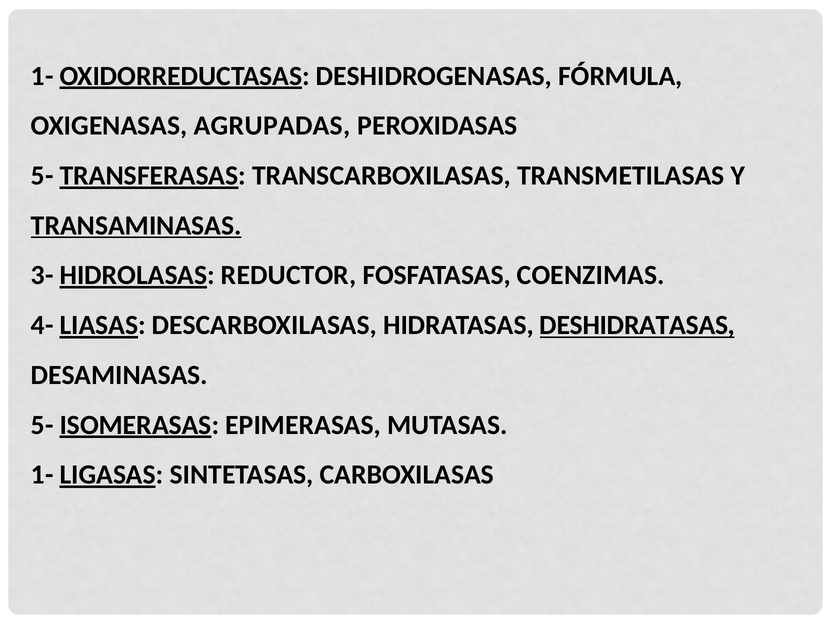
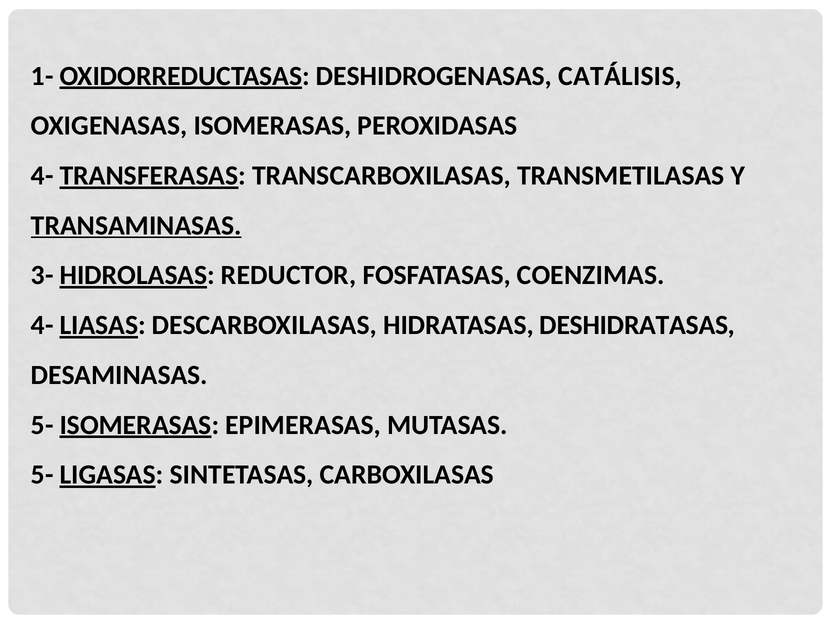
FÓRMULA: FÓRMULA -> CATÁLISIS (620, 76)
OXIGENASAS AGRUPADAS: AGRUPADAS -> ISOMERASAS (272, 126)
5-: 5- -> 4- (42, 176)
DESHIDRATASAS underline: present -> none (637, 325)
1-: 1- -> 5- (42, 475)
